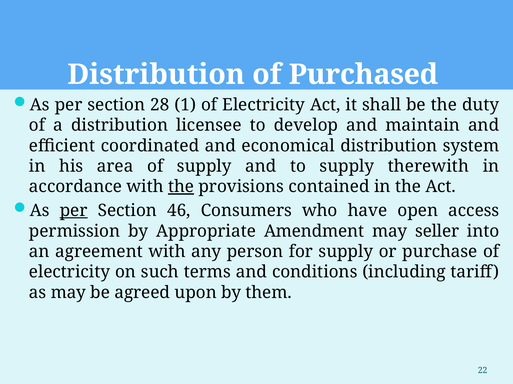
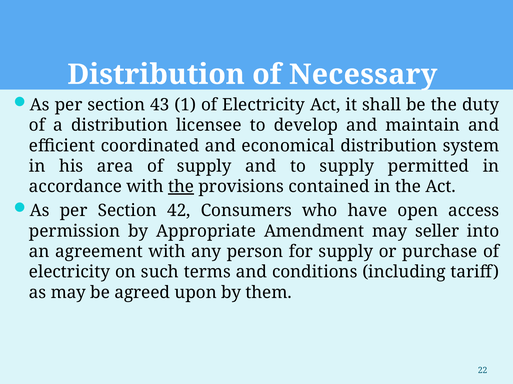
Purchased: Purchased -> Necessary (363, 75)
28: 28 -> 43 (160, 105)
therewith: therewith -> permitted (428, 167)
per underline: present -> none (74, 211)
46: 46 -> 42 (179, 211)
